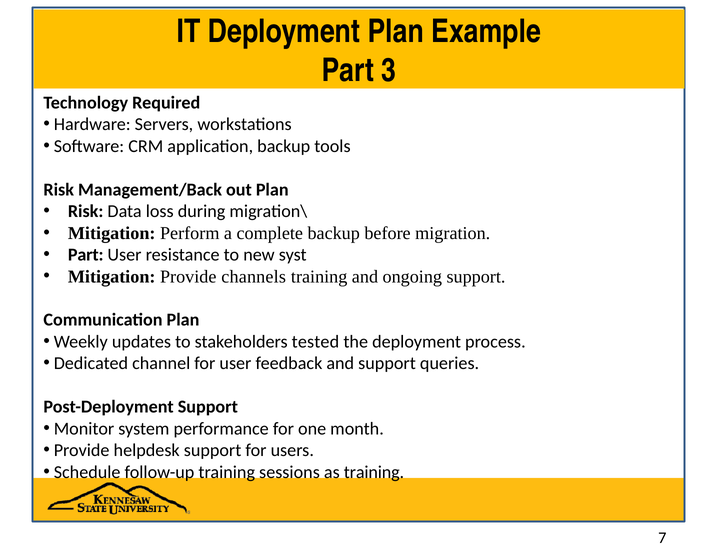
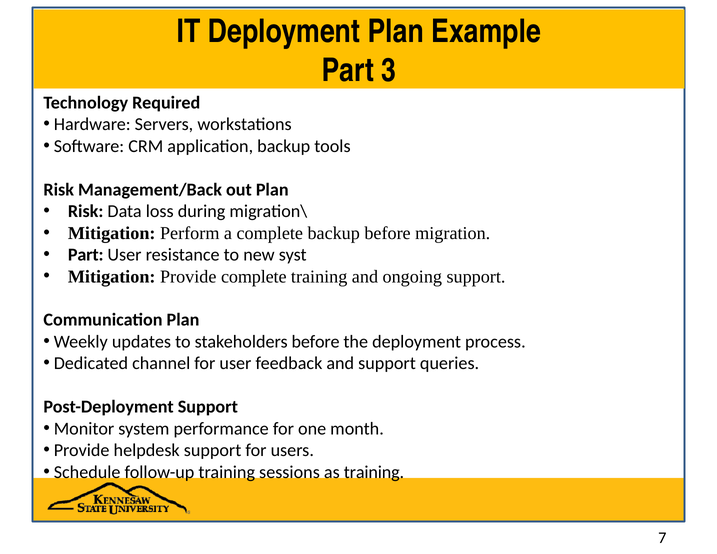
Provide channels: channels -> complete (254, 277)
stakeholders tested: tested -> before (316, 342)
